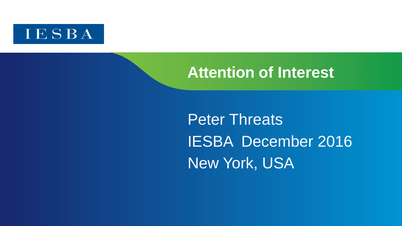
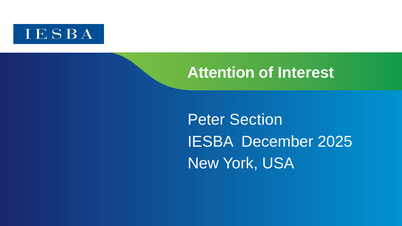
Threats: Threats -> Section (256, 120)
2016: 2016 -> 2025 (335, 142)
